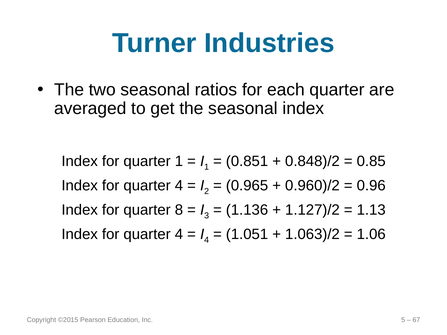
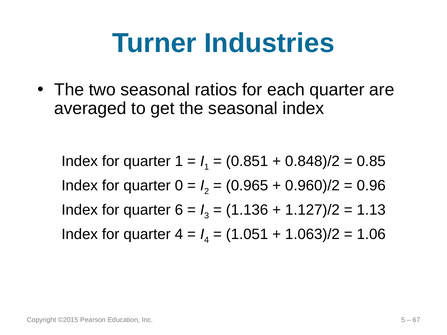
4: 4 -> 0 (179, 186)
8: 8 -> 6 (179, 210)
